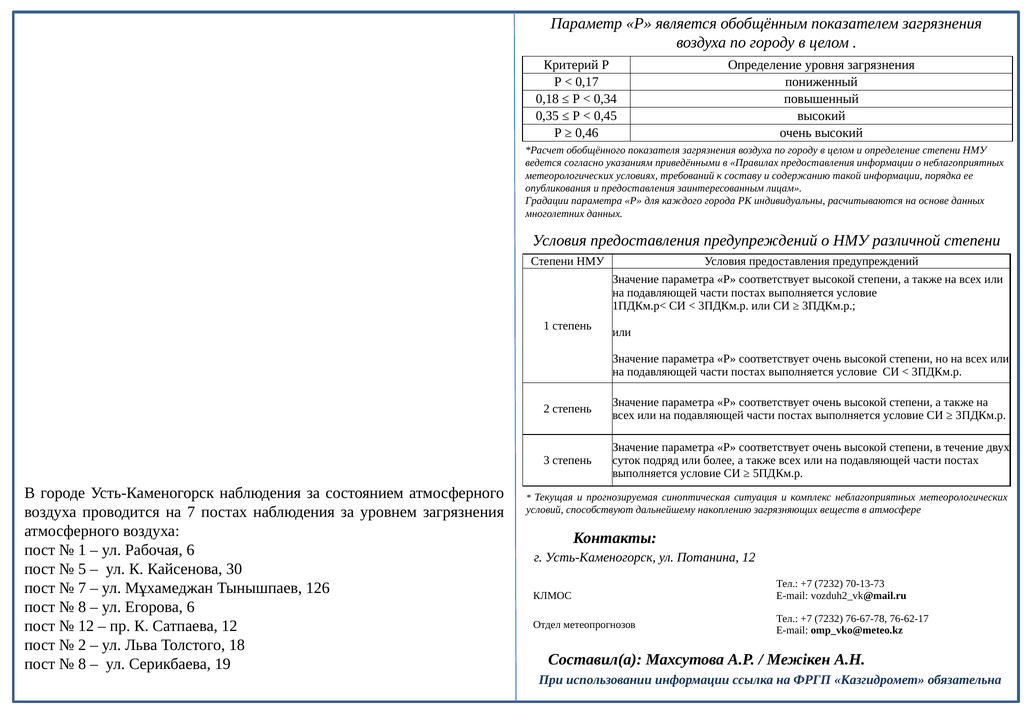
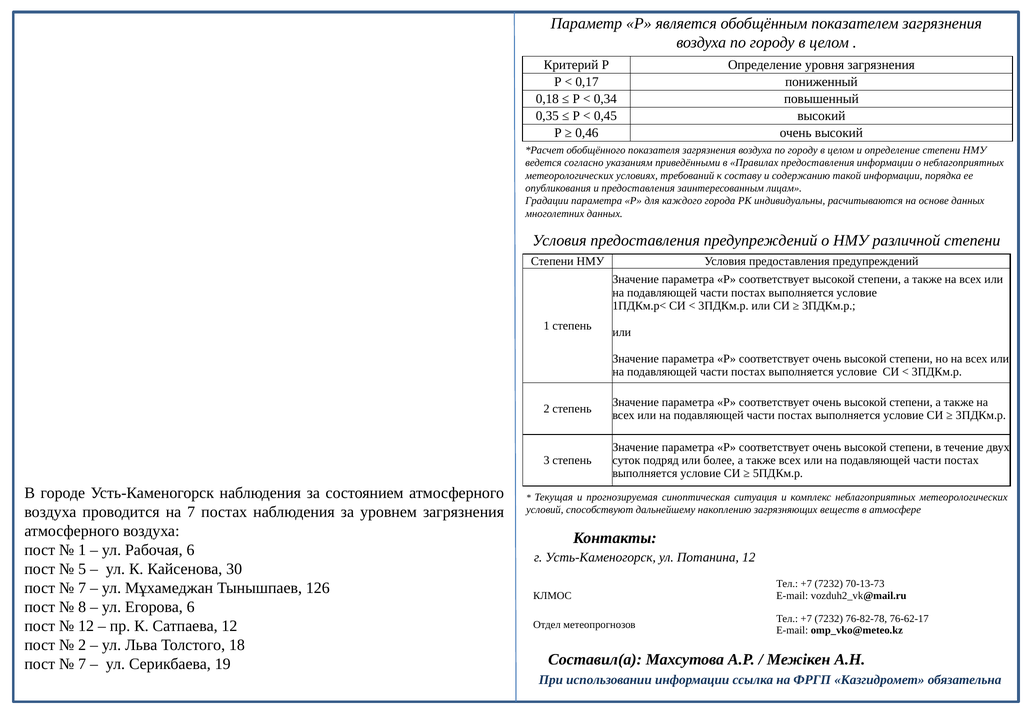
76-67-78: 76-67-78 -> 76-82-78 (866, 619)
8: 8 -> 7 (82, 665)
